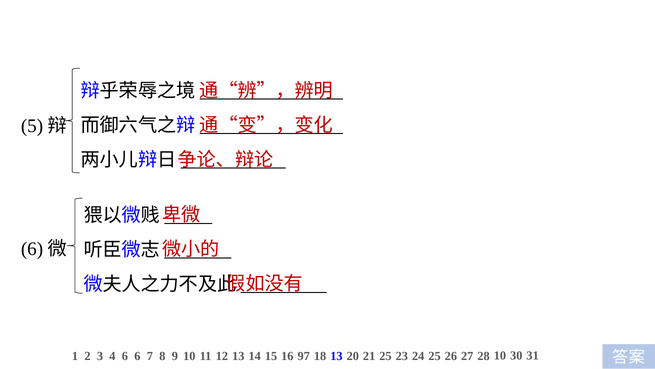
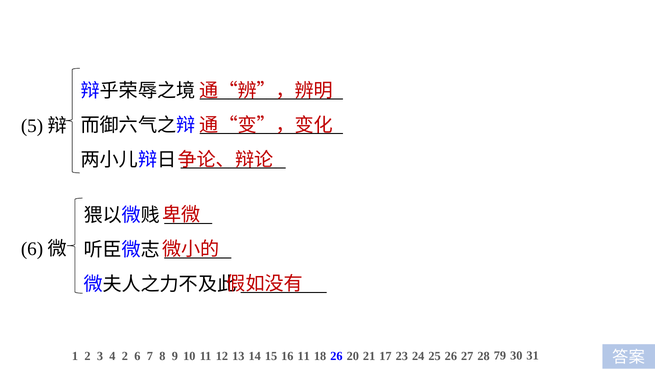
4 6: 6 -> 2 (125, 356)
16 97: 97 -> 11 (304, 356)
18 13: 13 -> 26 (336, 356)
21 25: 25 -> 17 (385, 356)
28 10: 10 -> 79 (500, 355)
